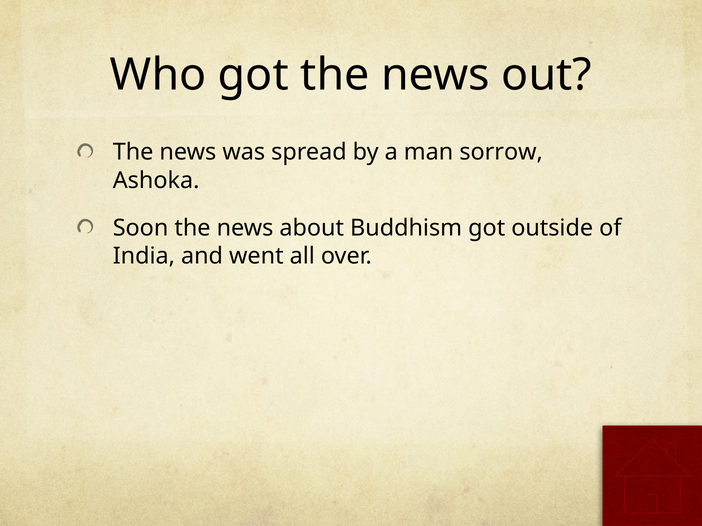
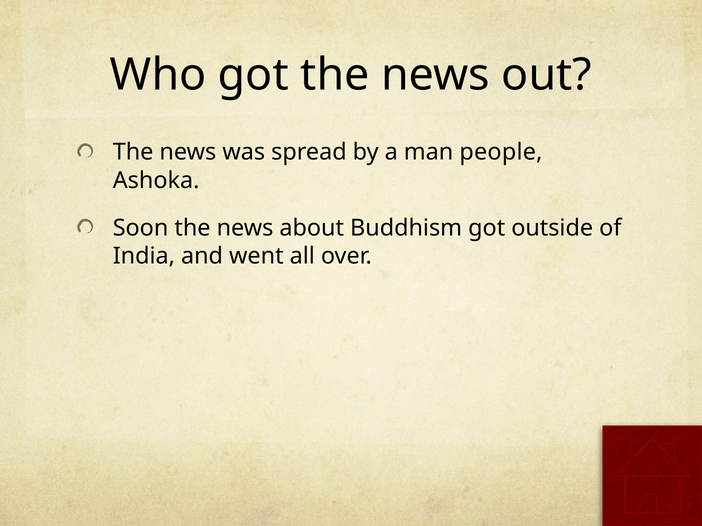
sorrow: sorrow -> people (501, 152)
